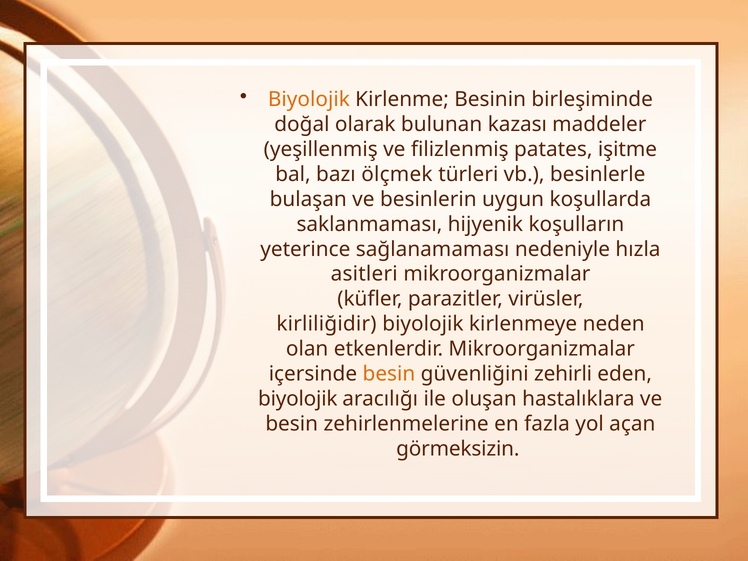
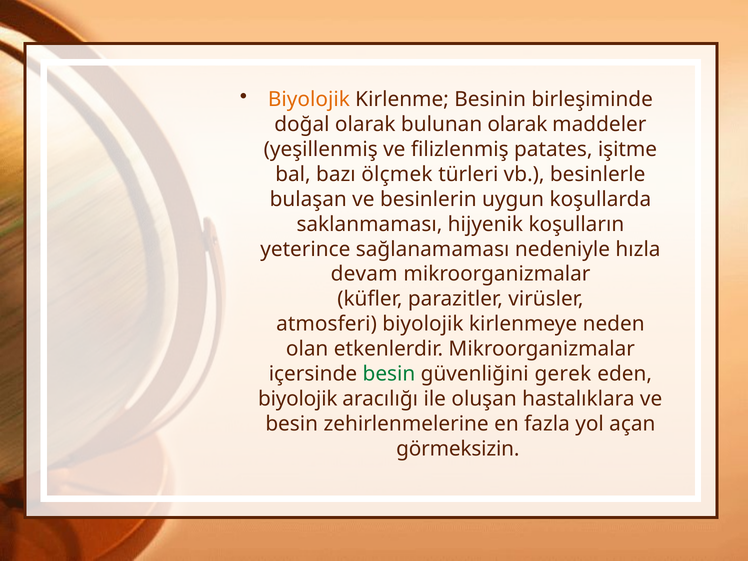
bulunan kazası: kazası -> olarak (517, 124)
asitleri: asitleri -> devam (364, 274)
kirliliğidir: kirliliğidir -> atmosferi (327, 324)
besin colour: orange -> green (389, 374)
zehirli: zehirli -> gerek (563, 374)
